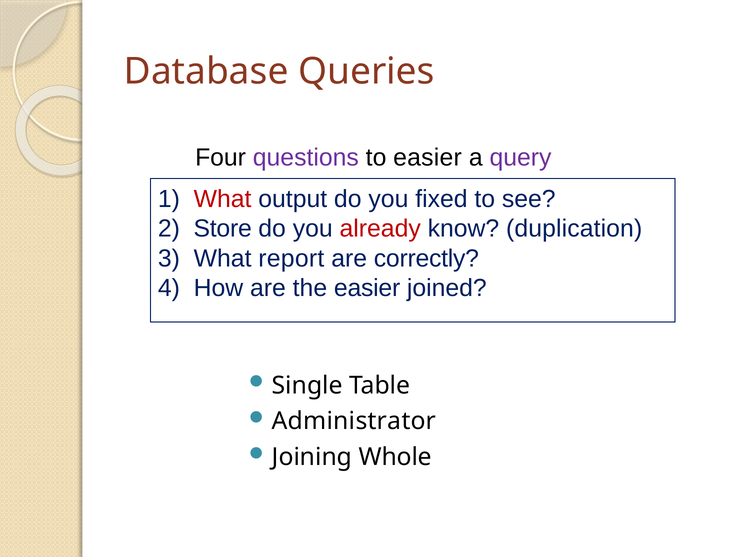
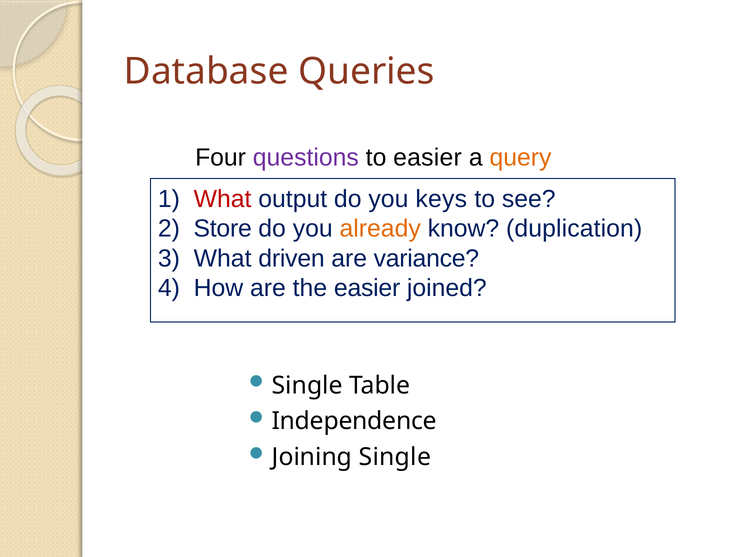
query colour: purple -> orange (521, 158)
fixed: fixed -> keys (441, 199)
already colour: red -> orange (380, 229)
report: report -> driven (292, 259)
correctly: correctly -> variance (426, 259)
Administrator: Administrator -> Independence (354, 421)
Joining Whole: Whole -> Single (395, 457)
